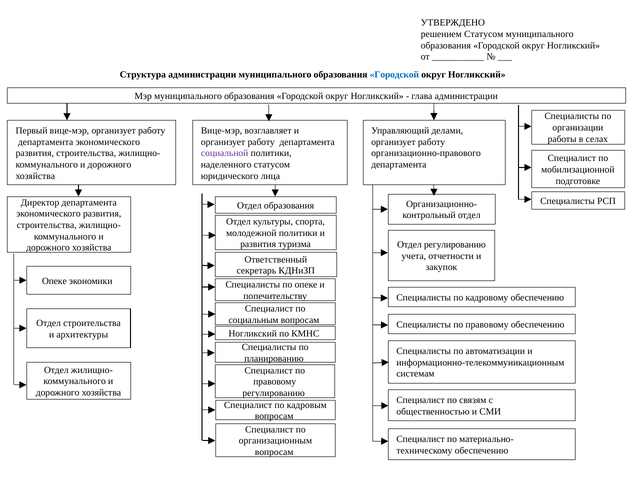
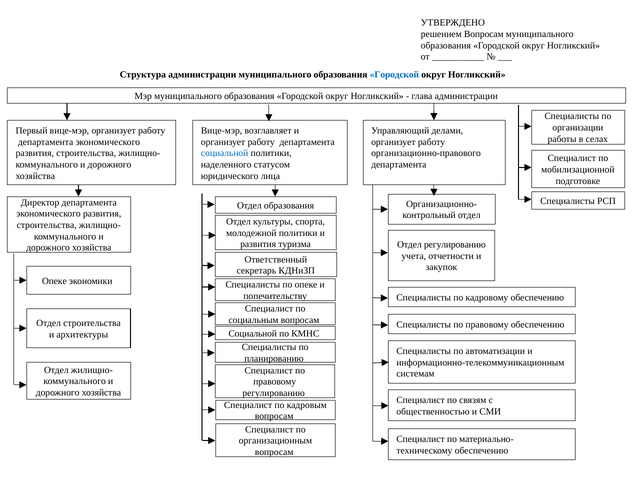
решением Статусом: Статусом -> Вопросам (484, 34)
социальной colour: purple -> blue (225, 153)
Ногликский: Ногликский -> Социальной (253, 334)
